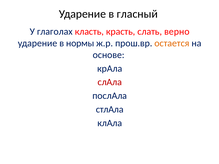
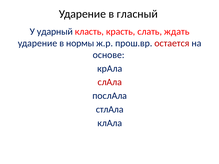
глаголах: глаголах -> ударный (55, 32)
верно: верно -> ждать (177, 32)
остается colour: orange -> red (172, 43)
